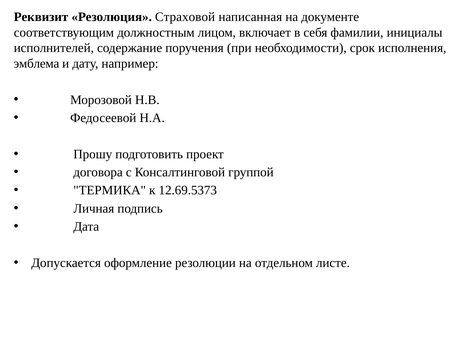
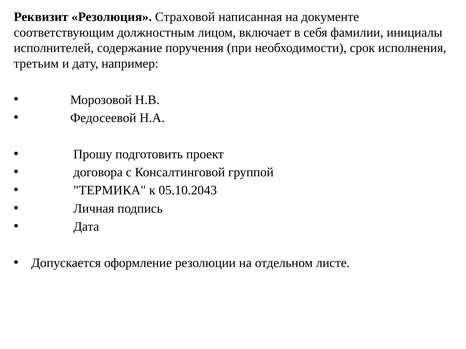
эмблема: эмблема -> третьим (36, 64)
12.69.5373: 12.69.5373 -> 05.10.2043 (188, 191)
